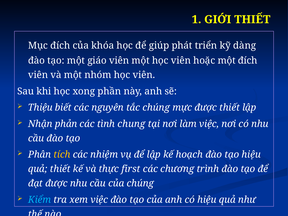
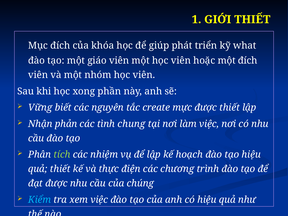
dàng: dàng -> what (245, 46)
Thiệu: Thiệu -> Vững (40, 108)
tắc chúng: chúng -> create (156, 108)
tích colour: yellow -> light green (62, 155)
first: first -> điện (131, 169)
